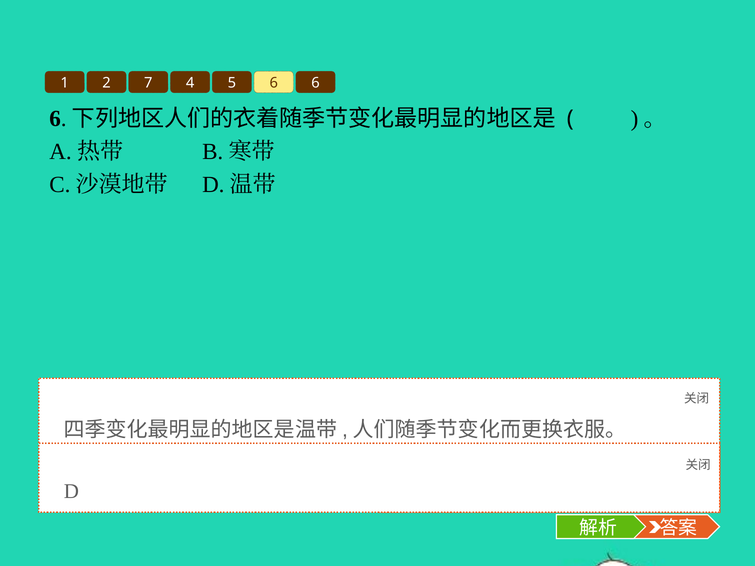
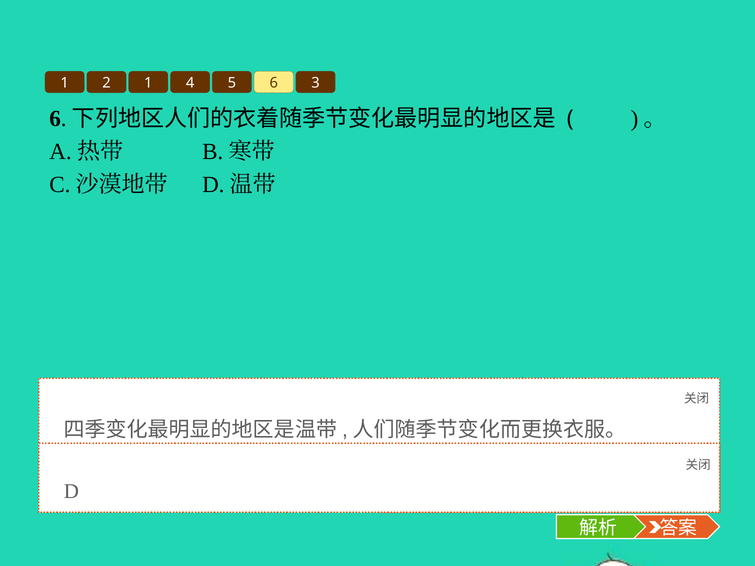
2 7: 7 -> 1 (148, 83)
6 6: 6 -> 3 (316, 83)
